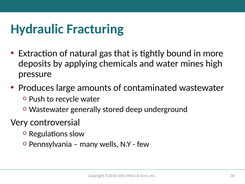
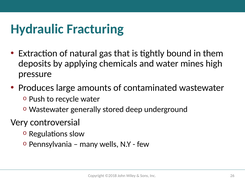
more: more -> them (213, 53)
